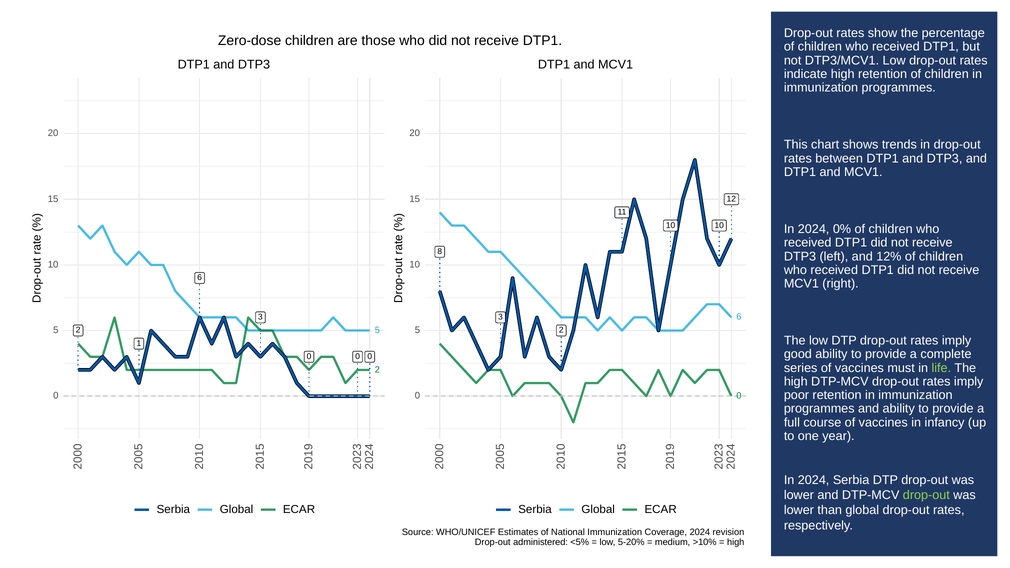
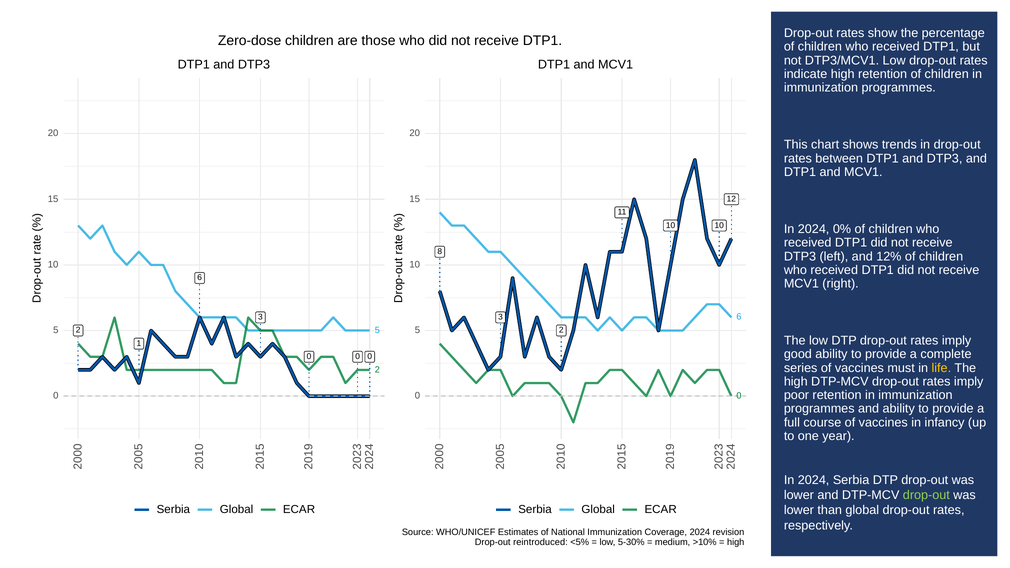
life colour: light green -> yellow (941, 368)
administered: administered -> reintroduced (540, 542)
5-20%: 5-20% -> 5-30% (631, 542)
